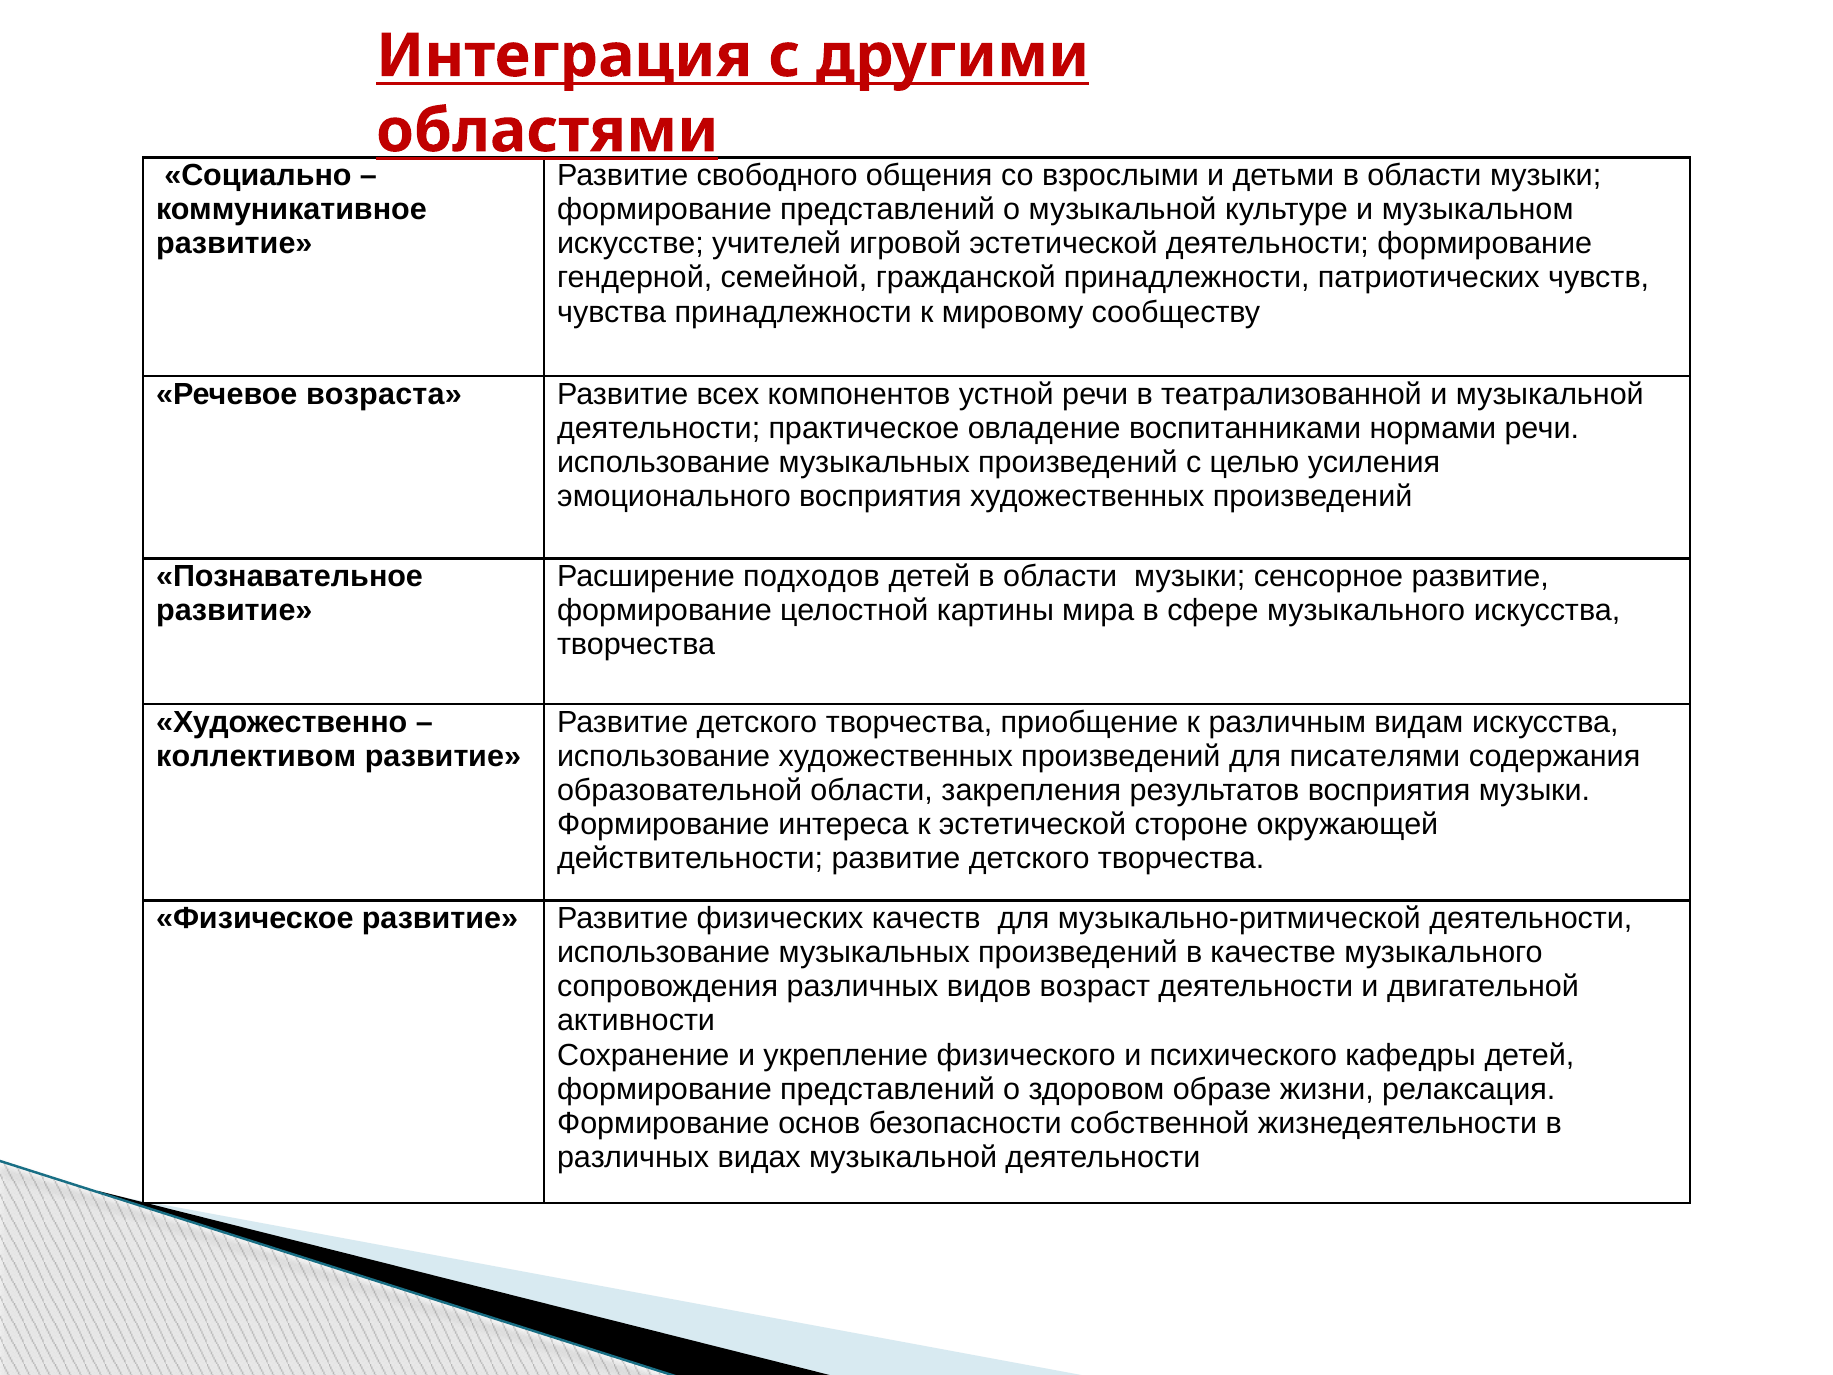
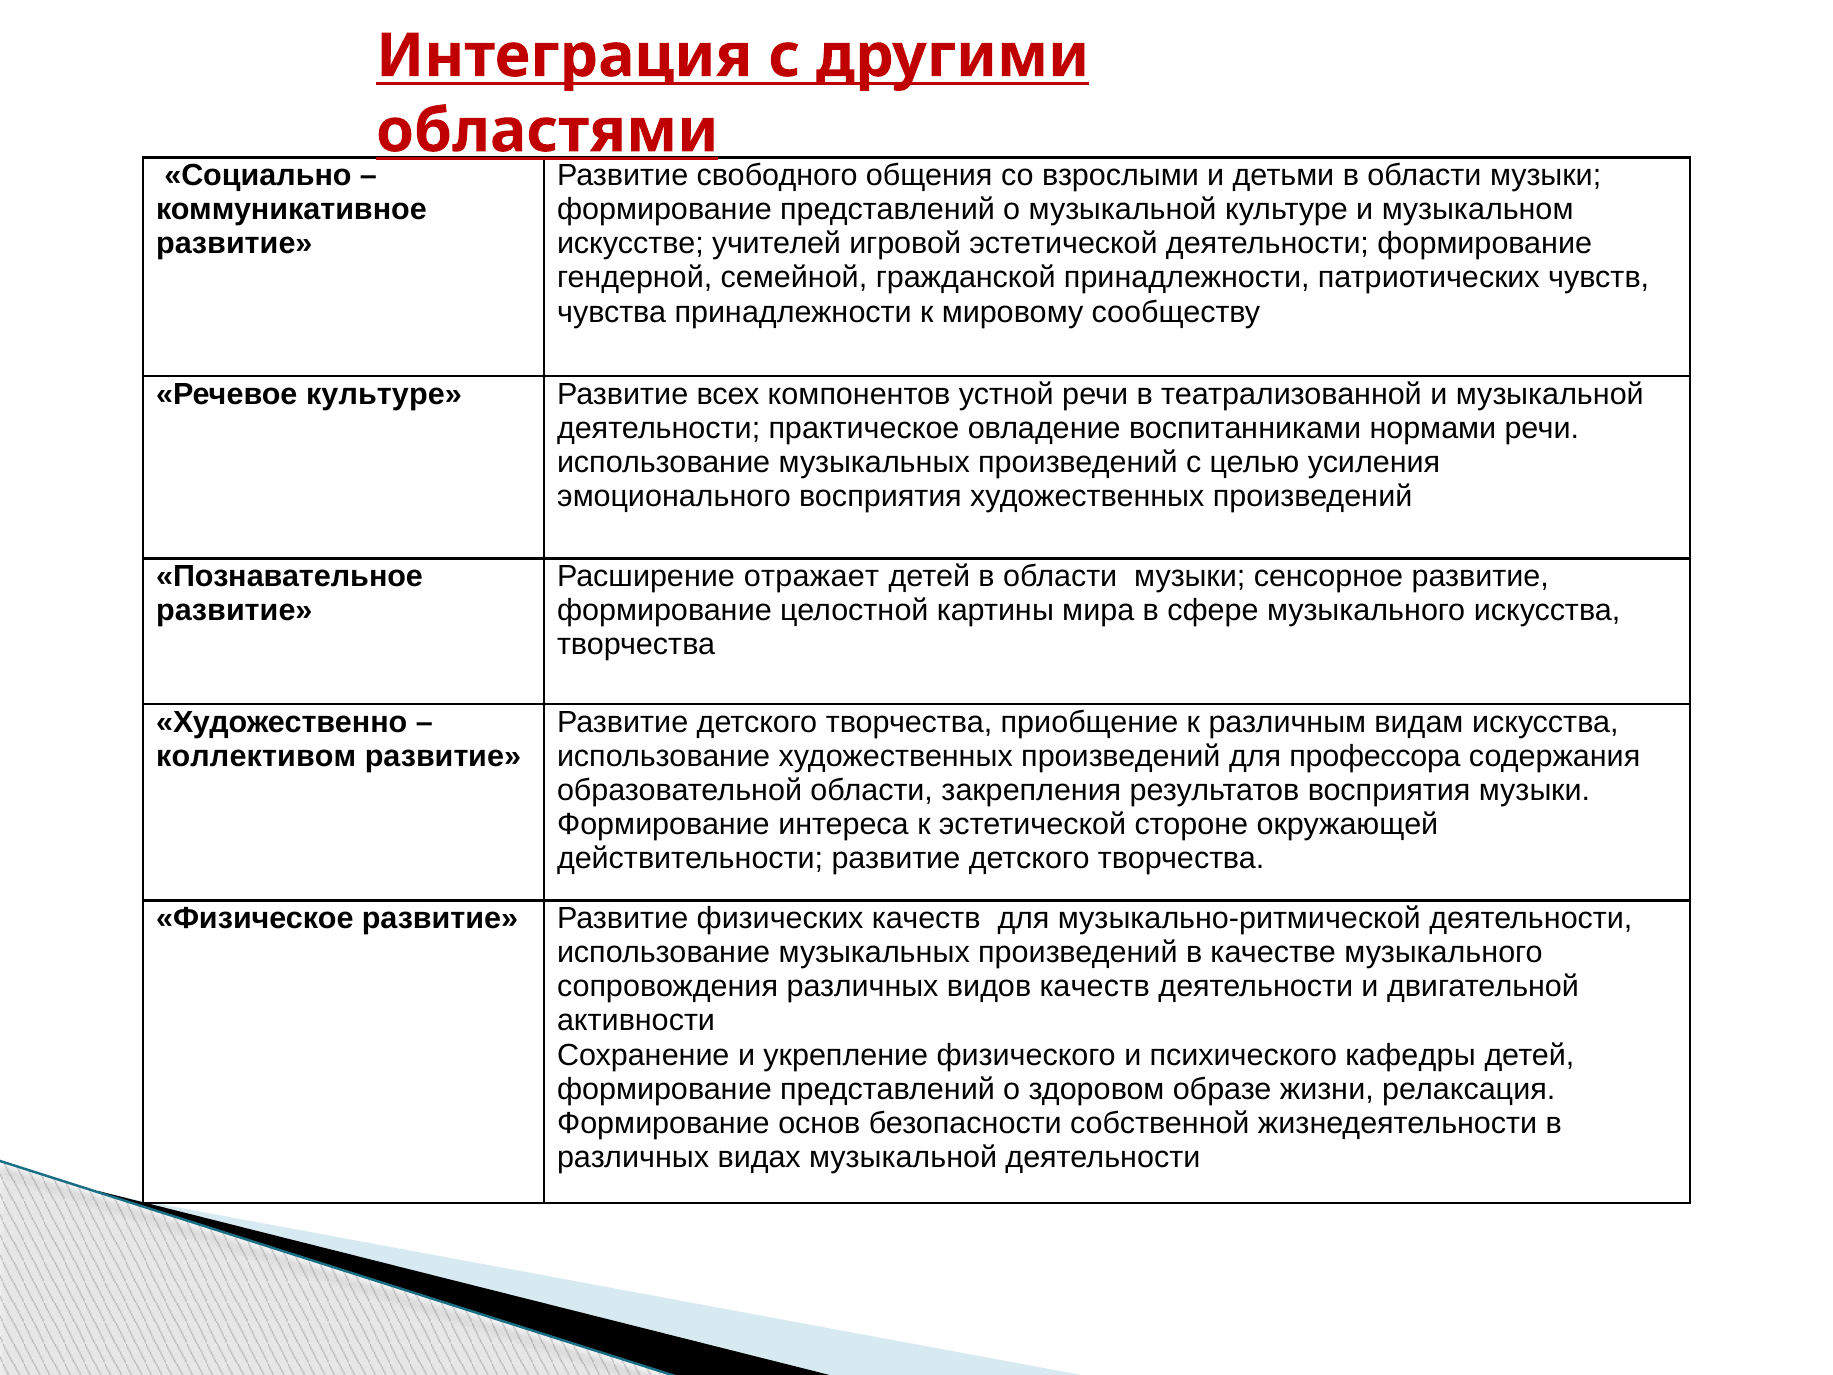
Речевое возраста: возраста -> культуре (384, 394)
подходов: подходов -> отражает (811, 576)
писателями: писателями -> профессора (1375, 756)
видов возраст: возраст -> качеств (1095, 987)
